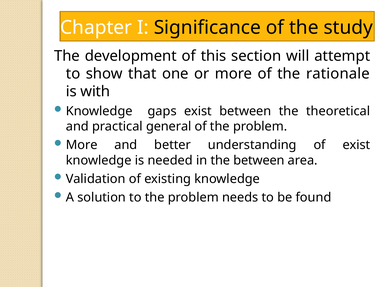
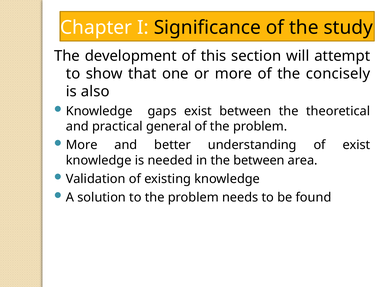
rationale: rationale -> concisely (338, 74)
with: with -> also (95, 92)
